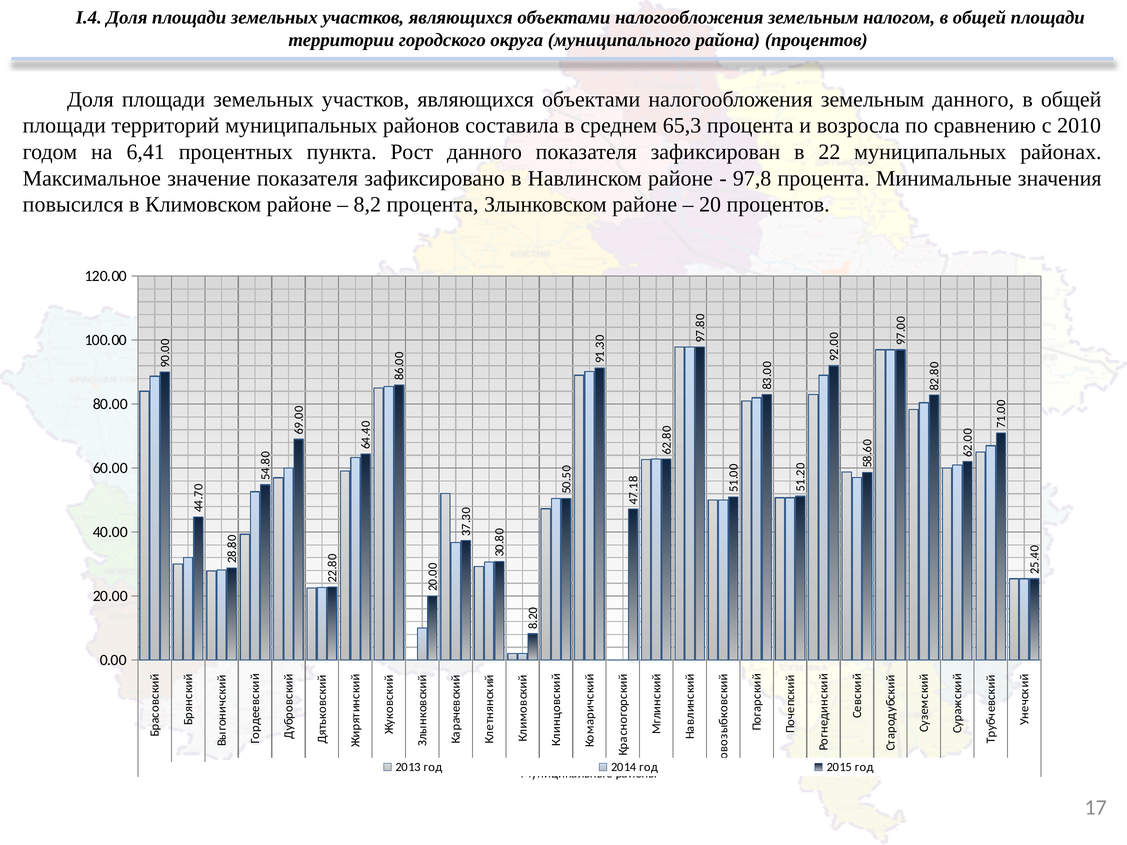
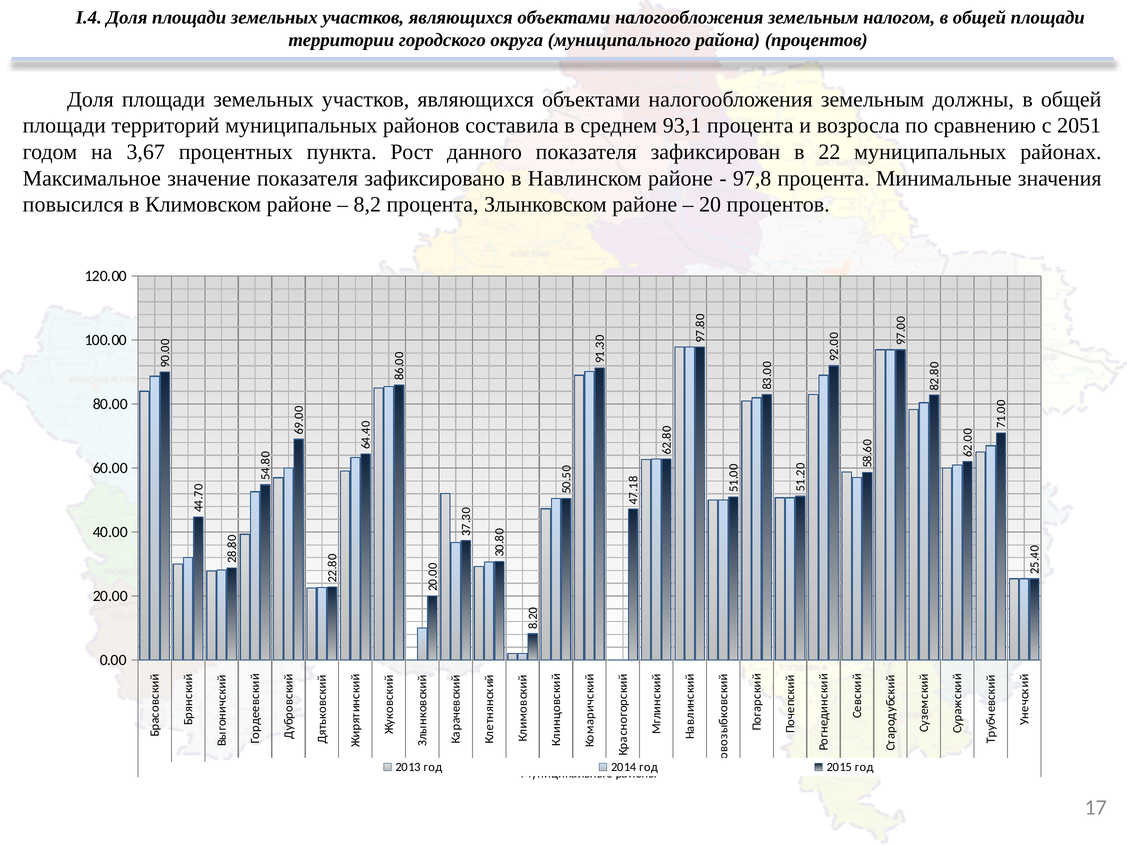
земельным данного: данного -> должны (973, 99)
65,3: 65,3 -> 93,1 (682, 126)
2010: 2010 -> 2051 (1079, 126)
6,41: 6,41 -> 3,67 (146, 152)
